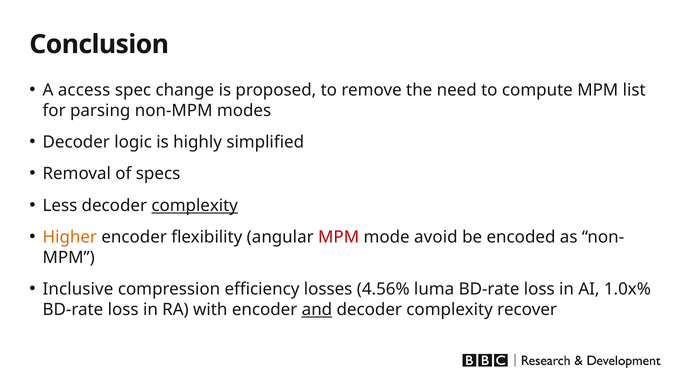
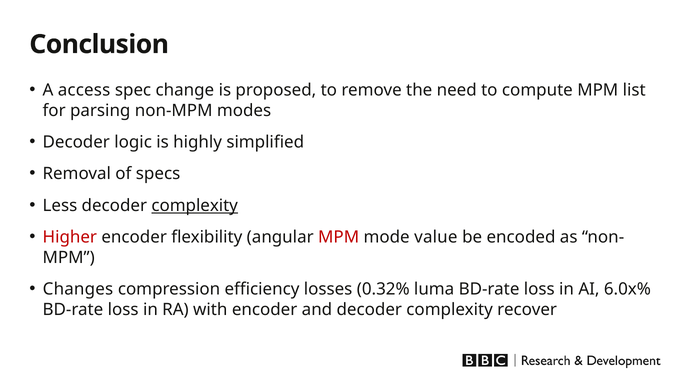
Higher colour: orange -> red (70, 237)
avoid: avoid -> value (436, 237)
Inclusive: Inclusive -> Changes (78, 289)
4.56%: 4.56% -> 0.32% (383, 289)
1.0x%: 1.0x% -> 6.0x% (627, 289)
and underline: present -> none (317, 310)
